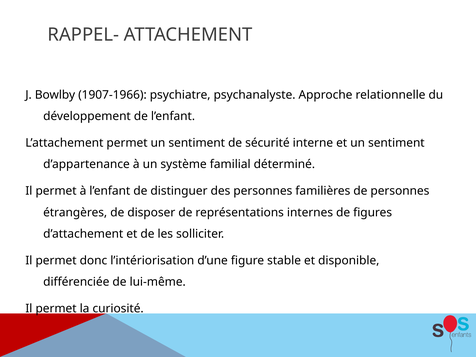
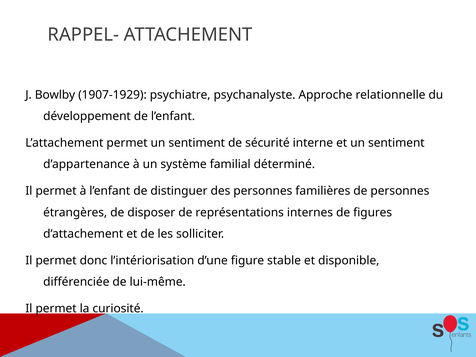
1907-1966: 1907-1966 -> 1907-1929 (112, 95)
